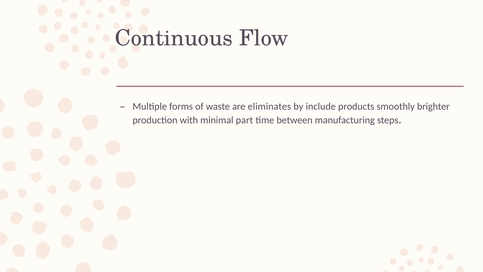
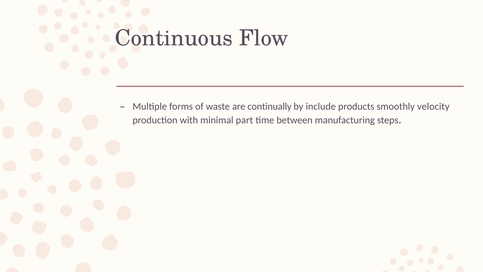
eliminates: eliminates -> continually (270, 106)
brighter: brighter -> velocity (433, 106)
